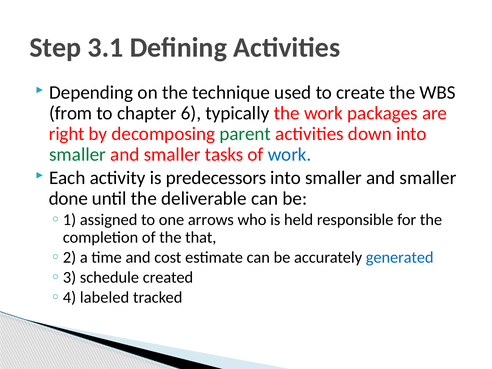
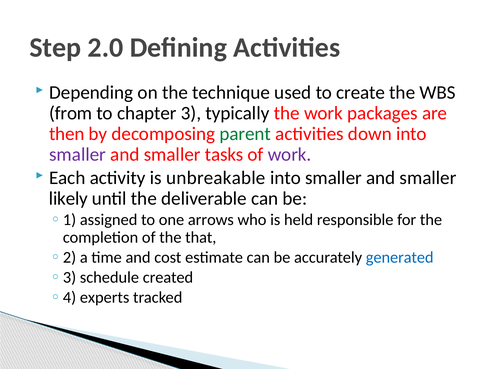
3.1: 3.1 -> 2.0 (105, 47)
6: 6 -> 3 (191, 113)
right: right -> then (67, 134)
smaller colour: green -> purple (78, 154)
work colour: blue -> purple (290, 154)
predecessors: predecessors -> unbreakable (216, 178)
done: done -> likely (68, 198)
labeled: labeled -> experts (105, 297)
